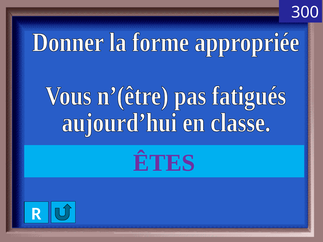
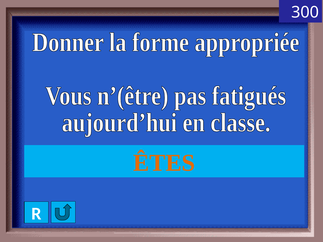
ÊTES colour: purple -> orange (164, 163)
